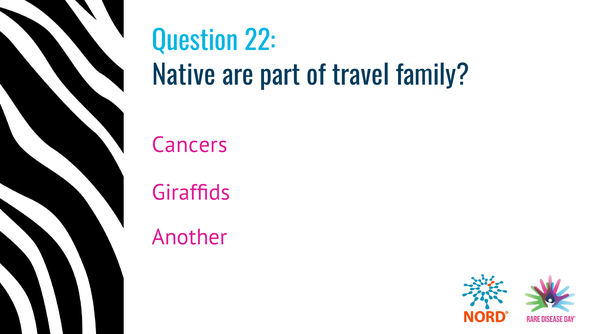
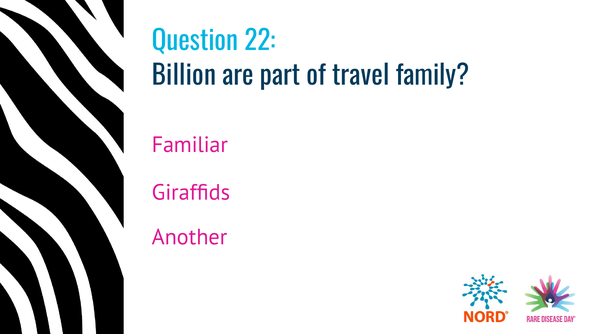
Native: Native -> Billion (184, 76)
Cancers: Cancers -> Familiar (190, 144)
